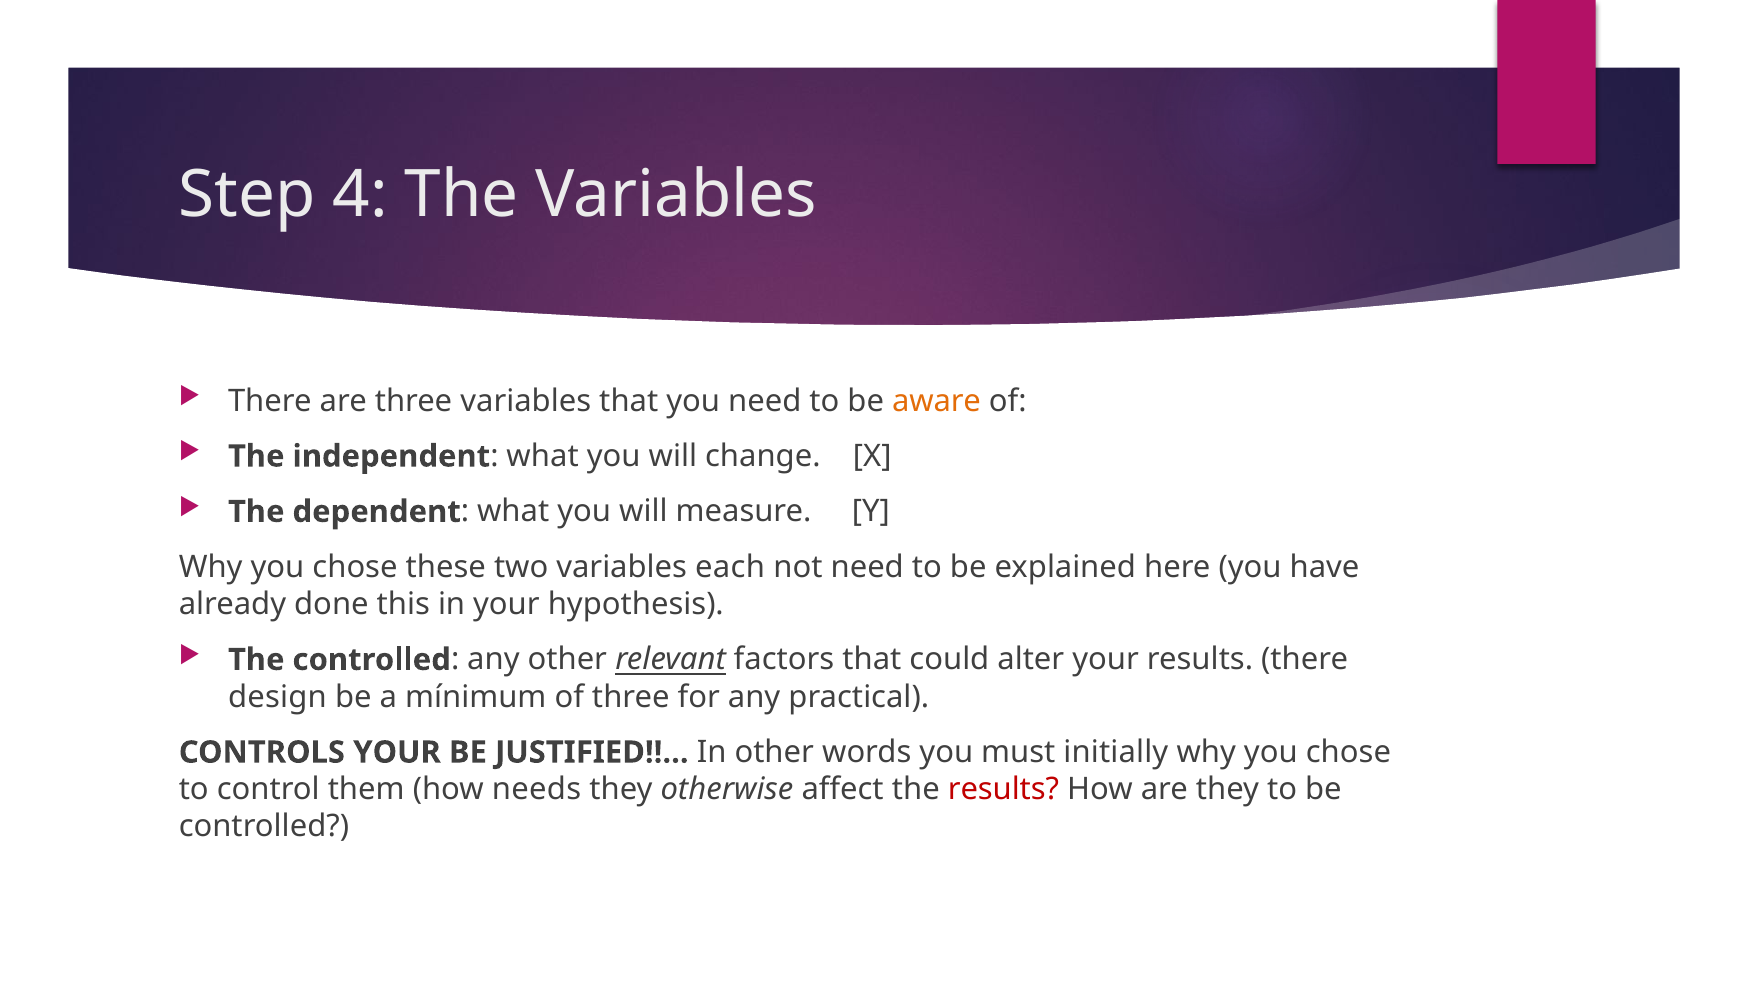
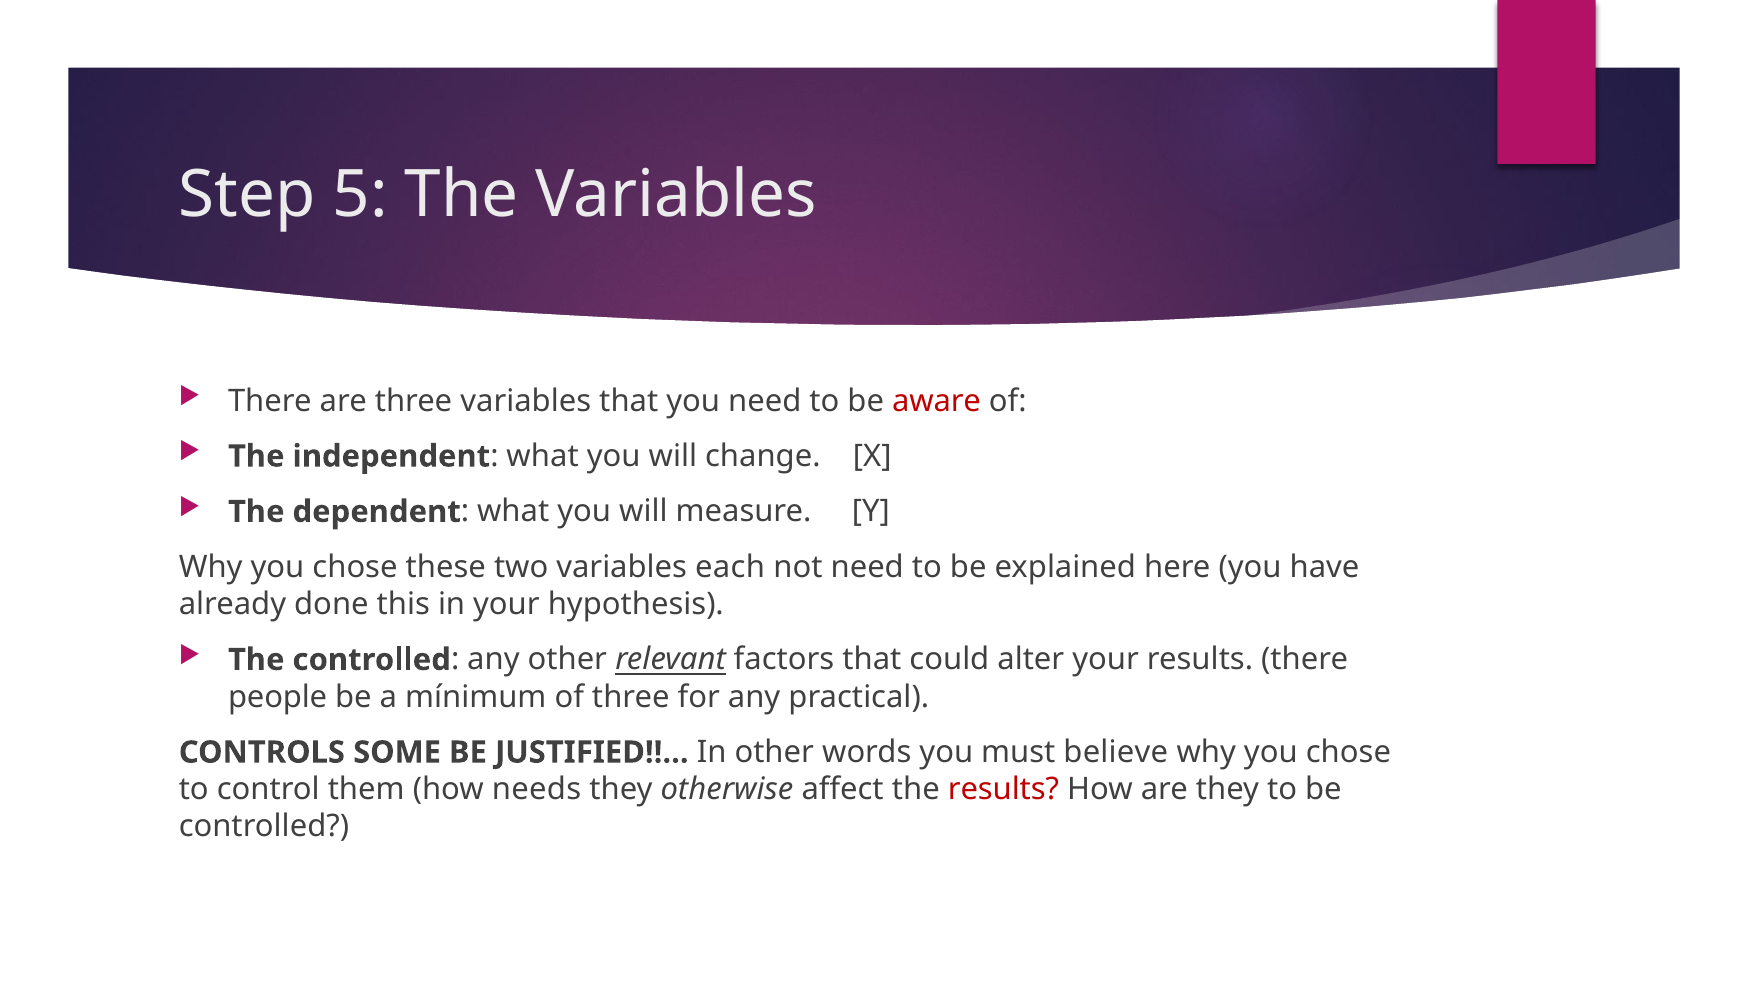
4: 4 -> 5 (360, 195)
aware colour: orange -> red (937, 401)
design: design -> people (278, 697)
CONTROLS YOUR: YOUR -> SOME (397, 752)
initially: initially -> believe (1116, 752)
